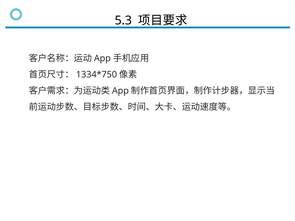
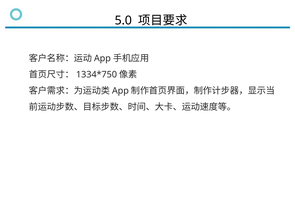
5.3: 5.3 -> 5.0 (123, 20)
